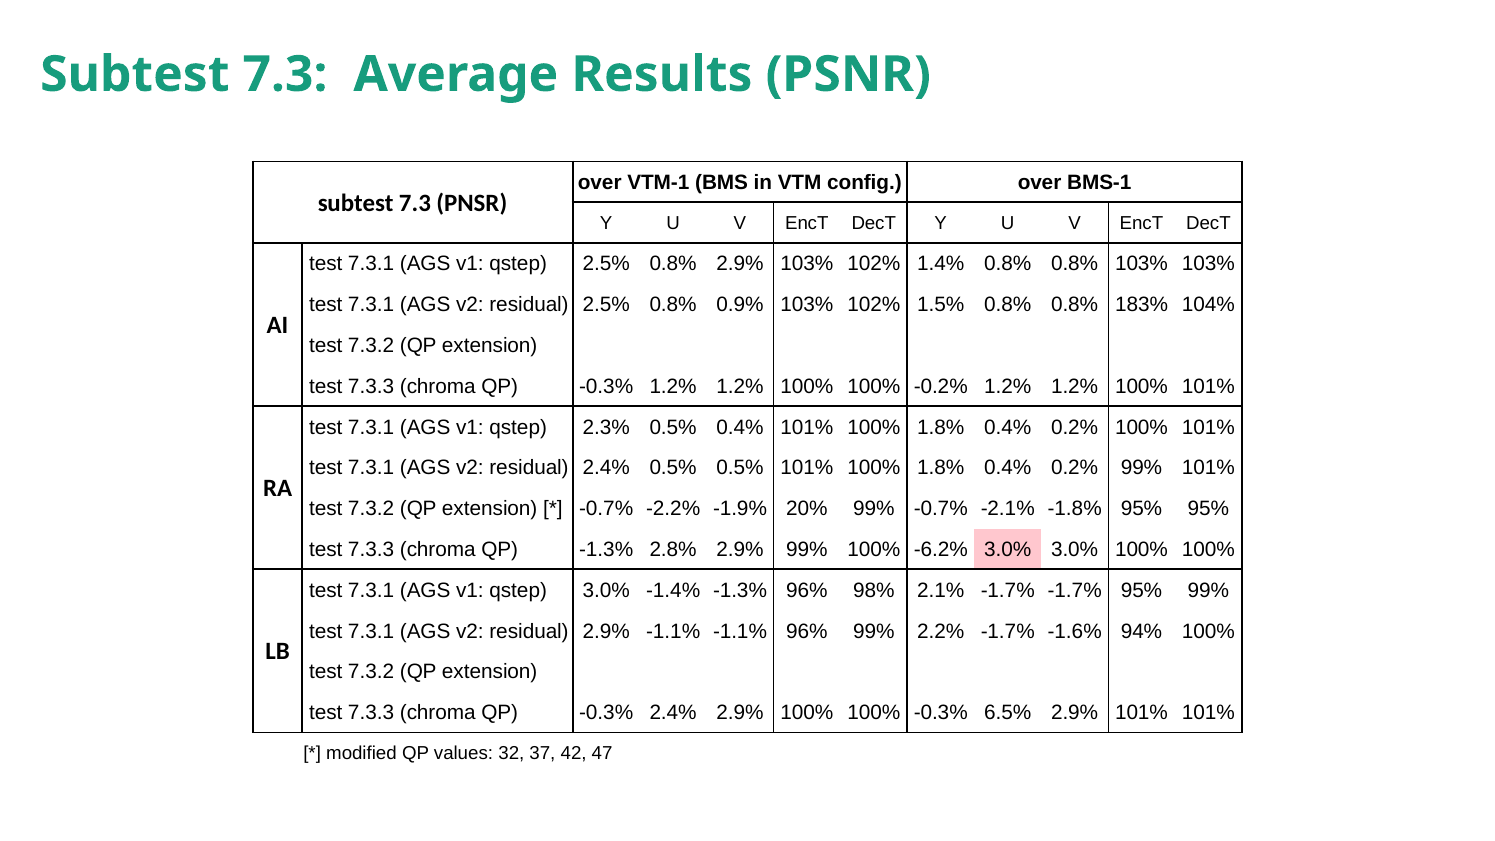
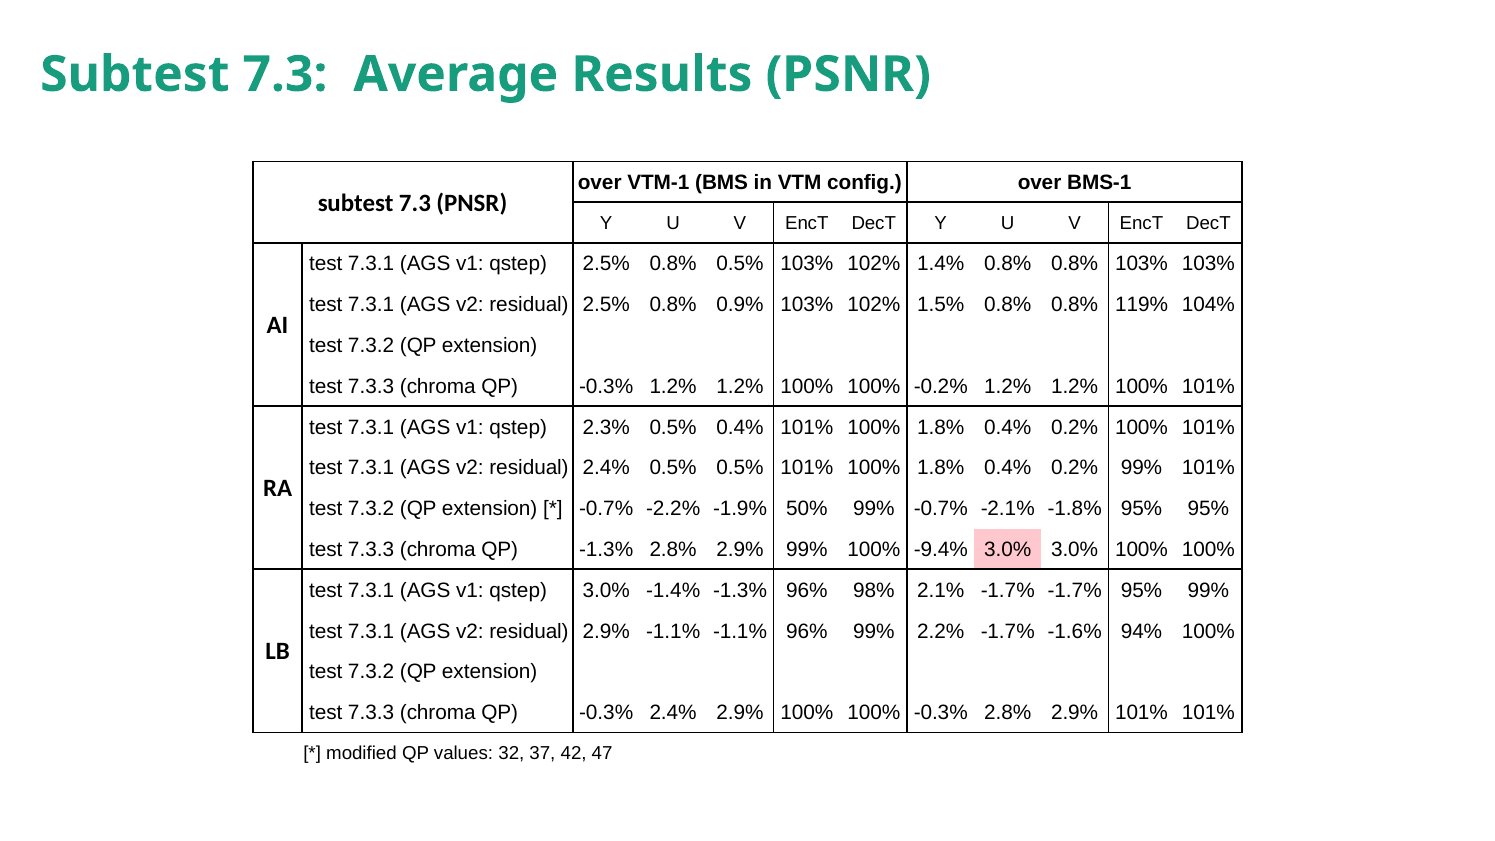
0.8% 2.9%: 2.9% -> 0.5% (740, 264)
183%: 183% -> 119% (1142, 305)
20%: 20% -> 50% (807, 509)
-6.2%: -6.2% -> -9.4% (941, 550)
-0.3% 6.5%: 6.5% -> 2.8% (1008, 713)
